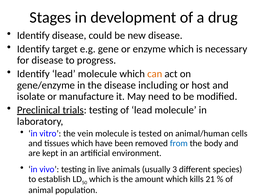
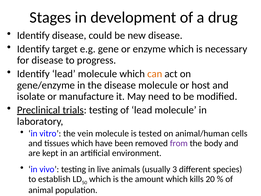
disease including: including -> molecule (158, 85)
from colour: blue -> purple (179, 143)
21: 21 -> 20 (210, 179)
